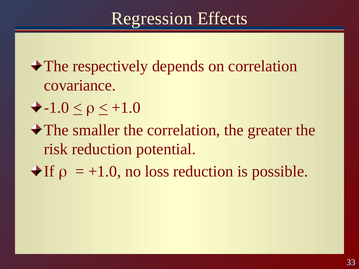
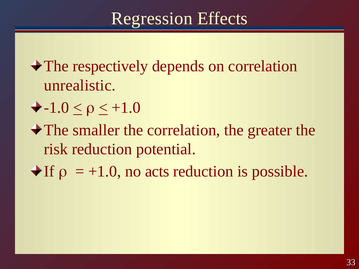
covariance: covariance -> unrealistic (80, 85)
loss: loss -> acts (157, 172)
